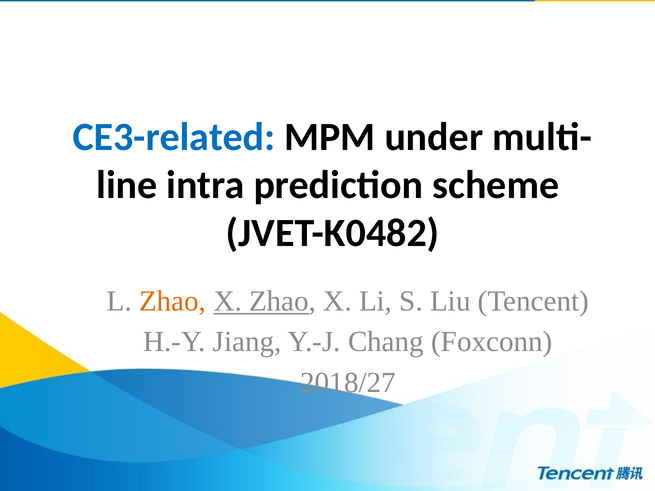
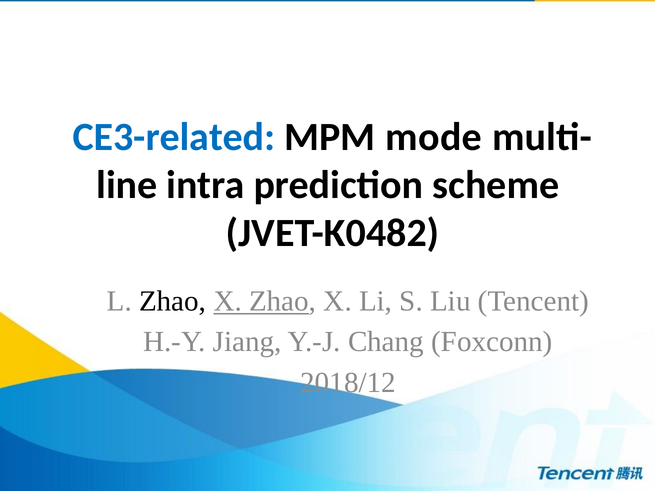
under: under -> mode (434, 137)
Zhao colour: orange -> black (173, 301)
2018/27: 2018/27 -> 2018/12 (348, 383)
